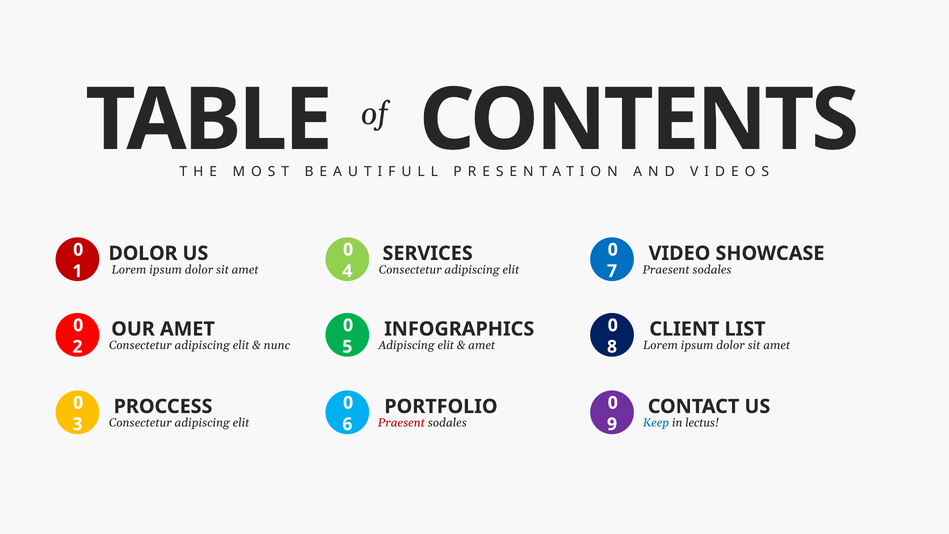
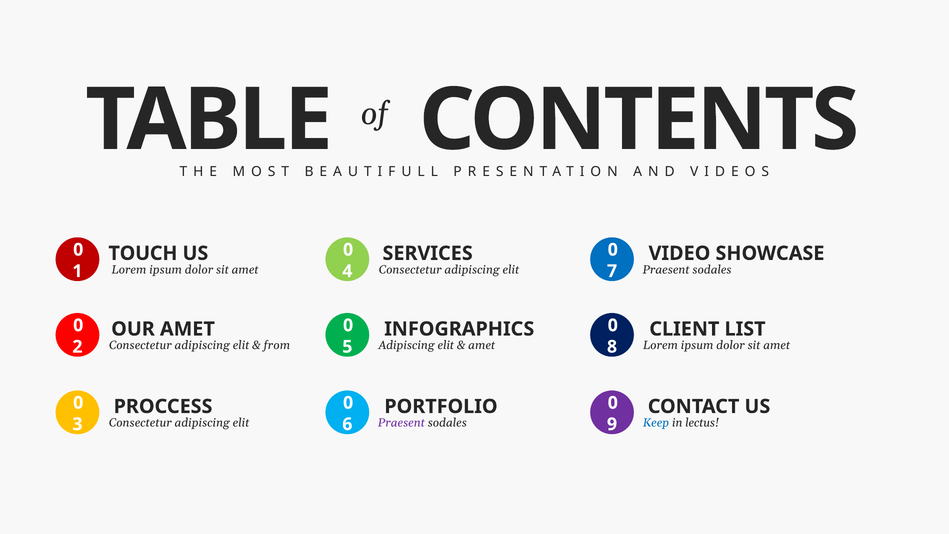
DOLOR: DOLOR -> TOUCH (143, 253)
nunc: nunc -> from (277, 345)
Praesent colour: red -> purple (402, 423)
